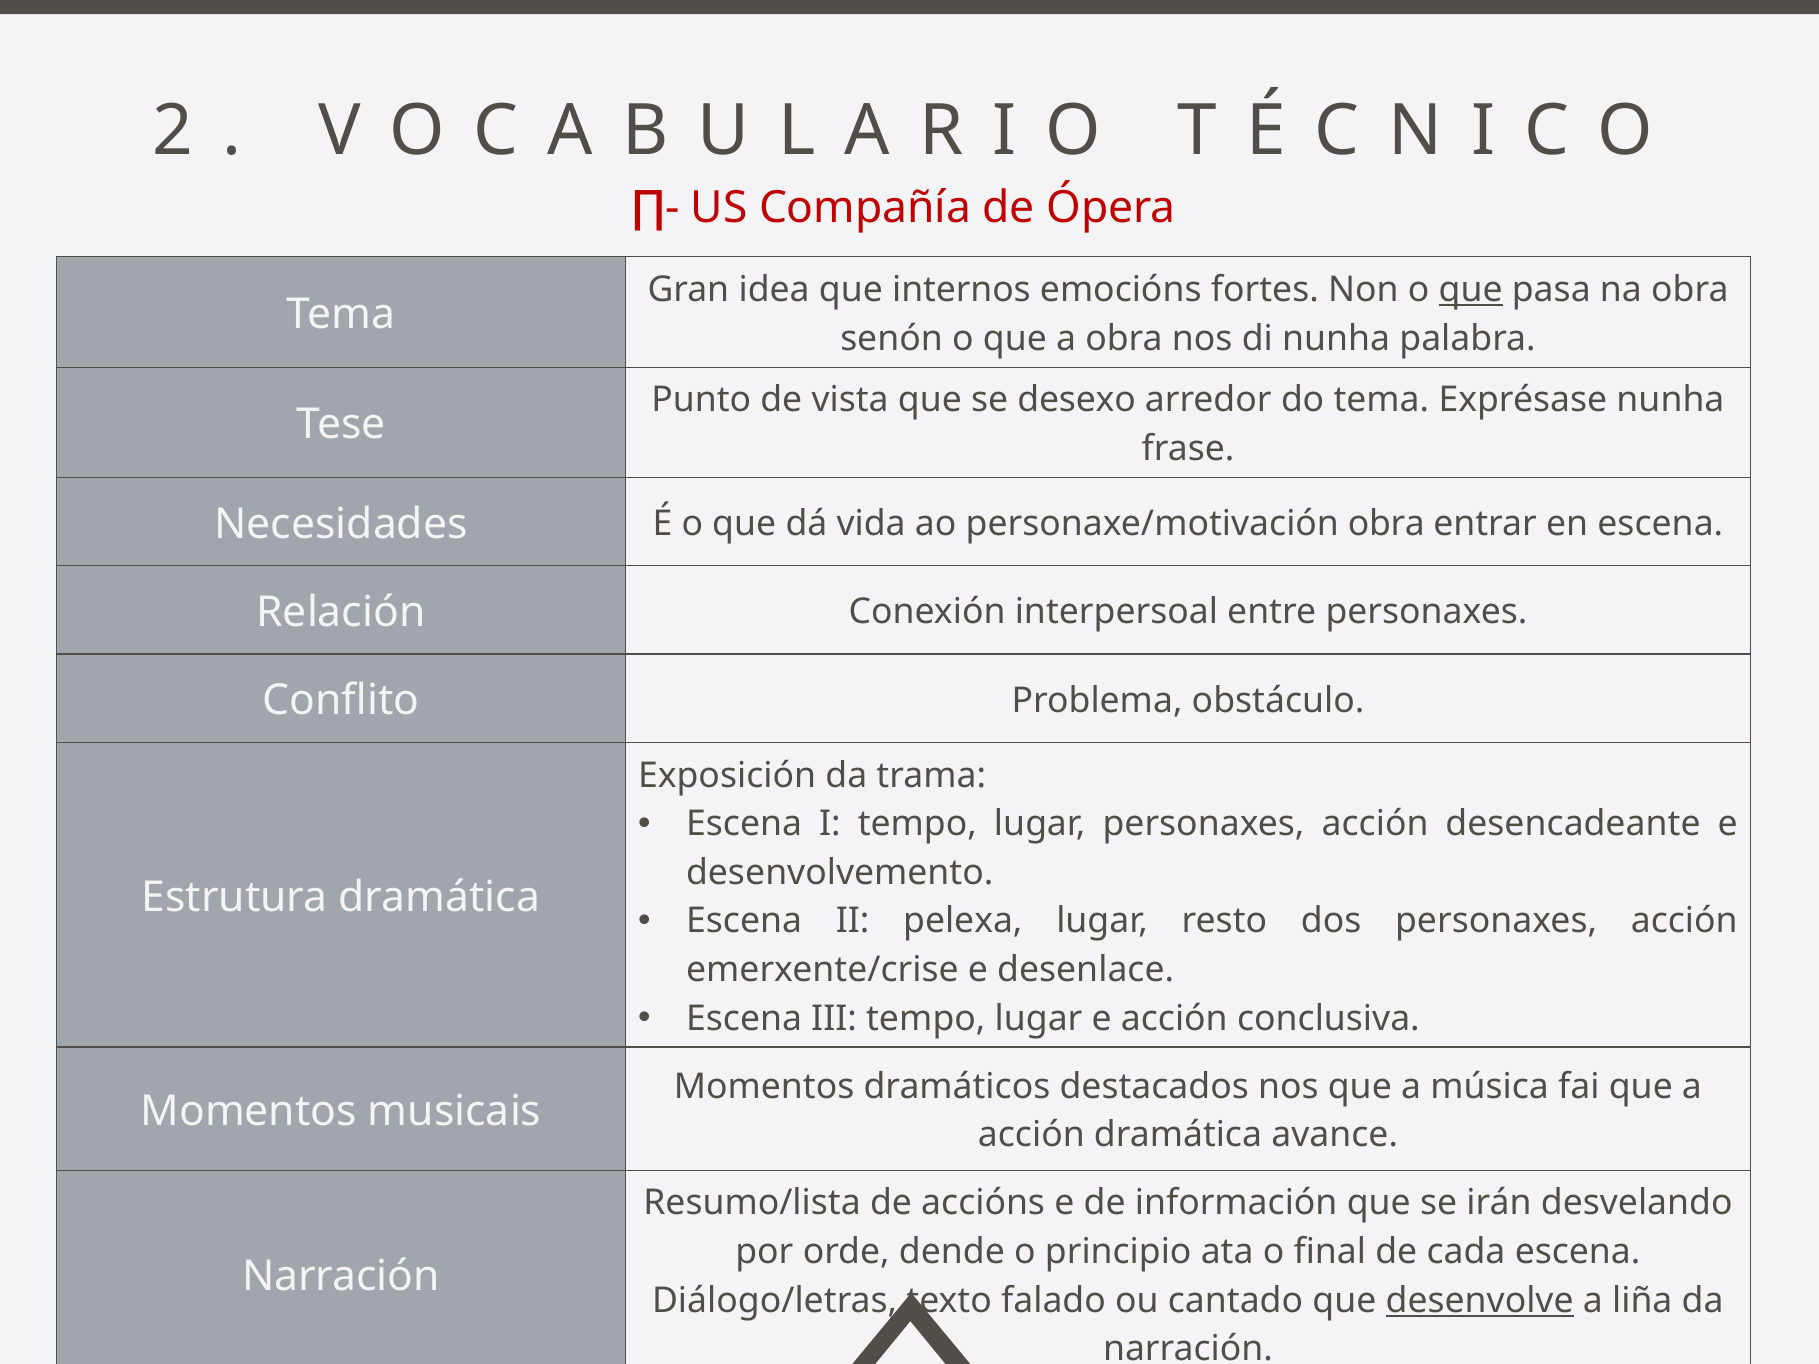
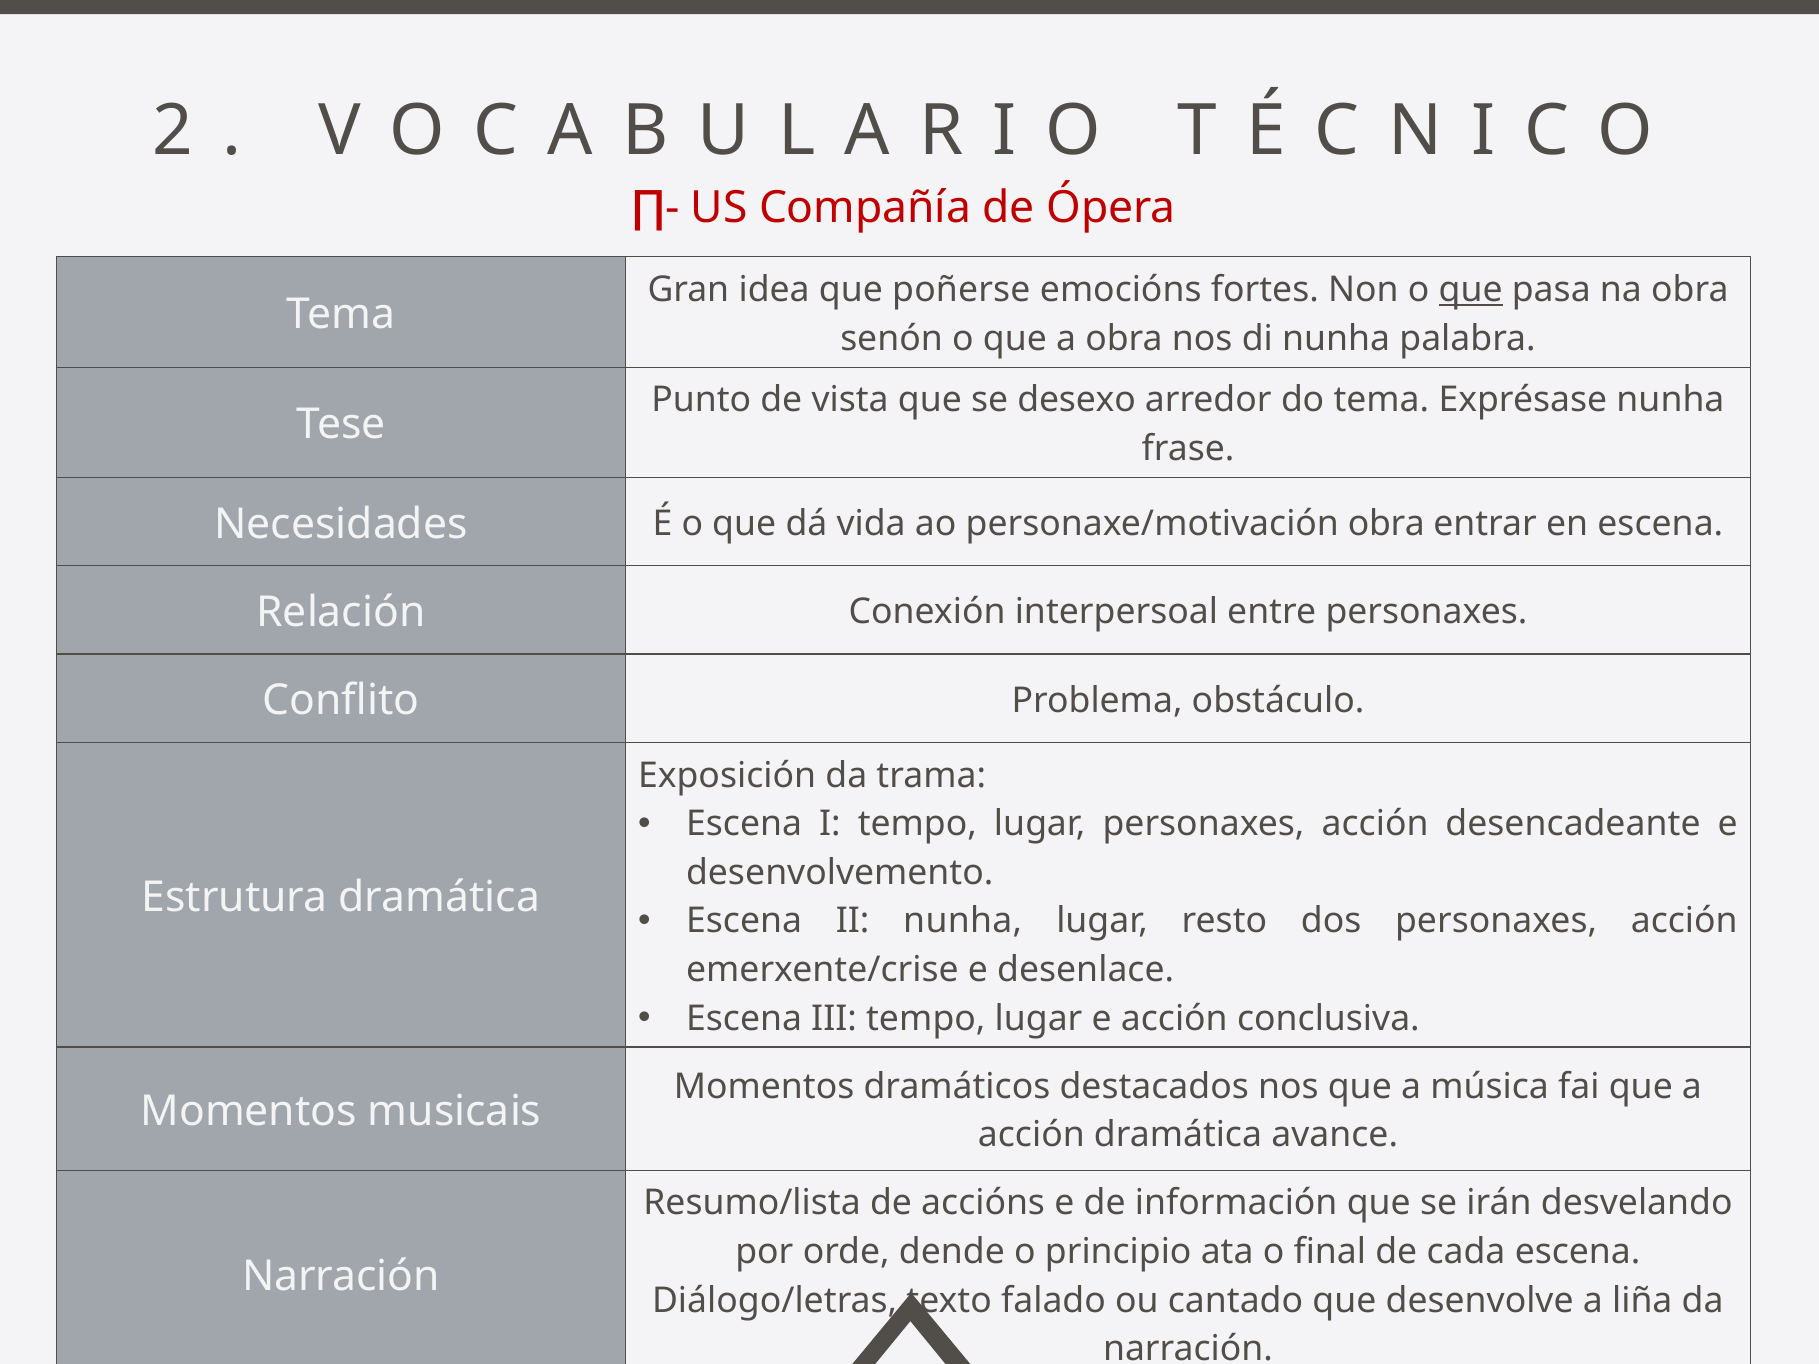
internos: internos -> poñerse (961, 290)
II pelexa: pelexa -> nunha (963, 921)
desenvolve underline: present -> none (1480, 1301)
